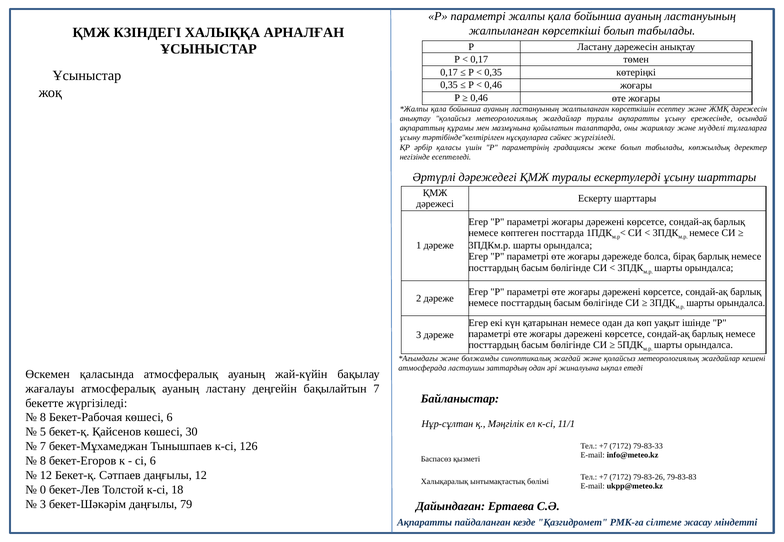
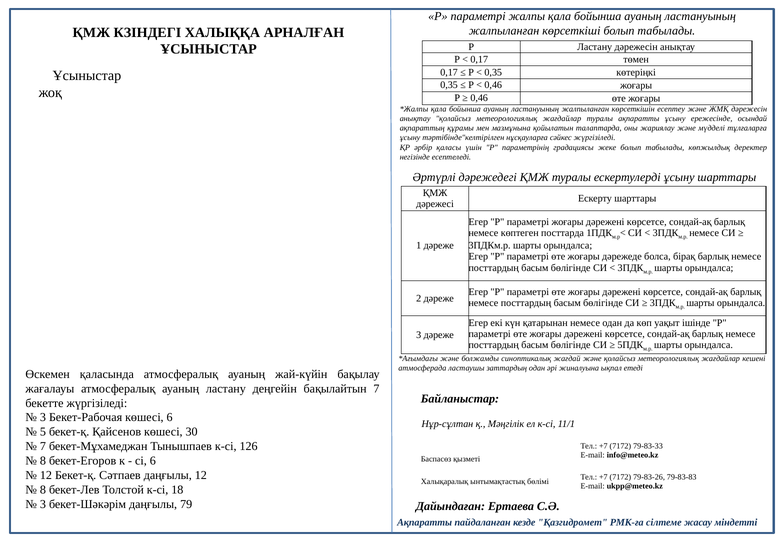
8: 8 -> 3 (43, 418)
0: 0 -> 8 (43, 490)
